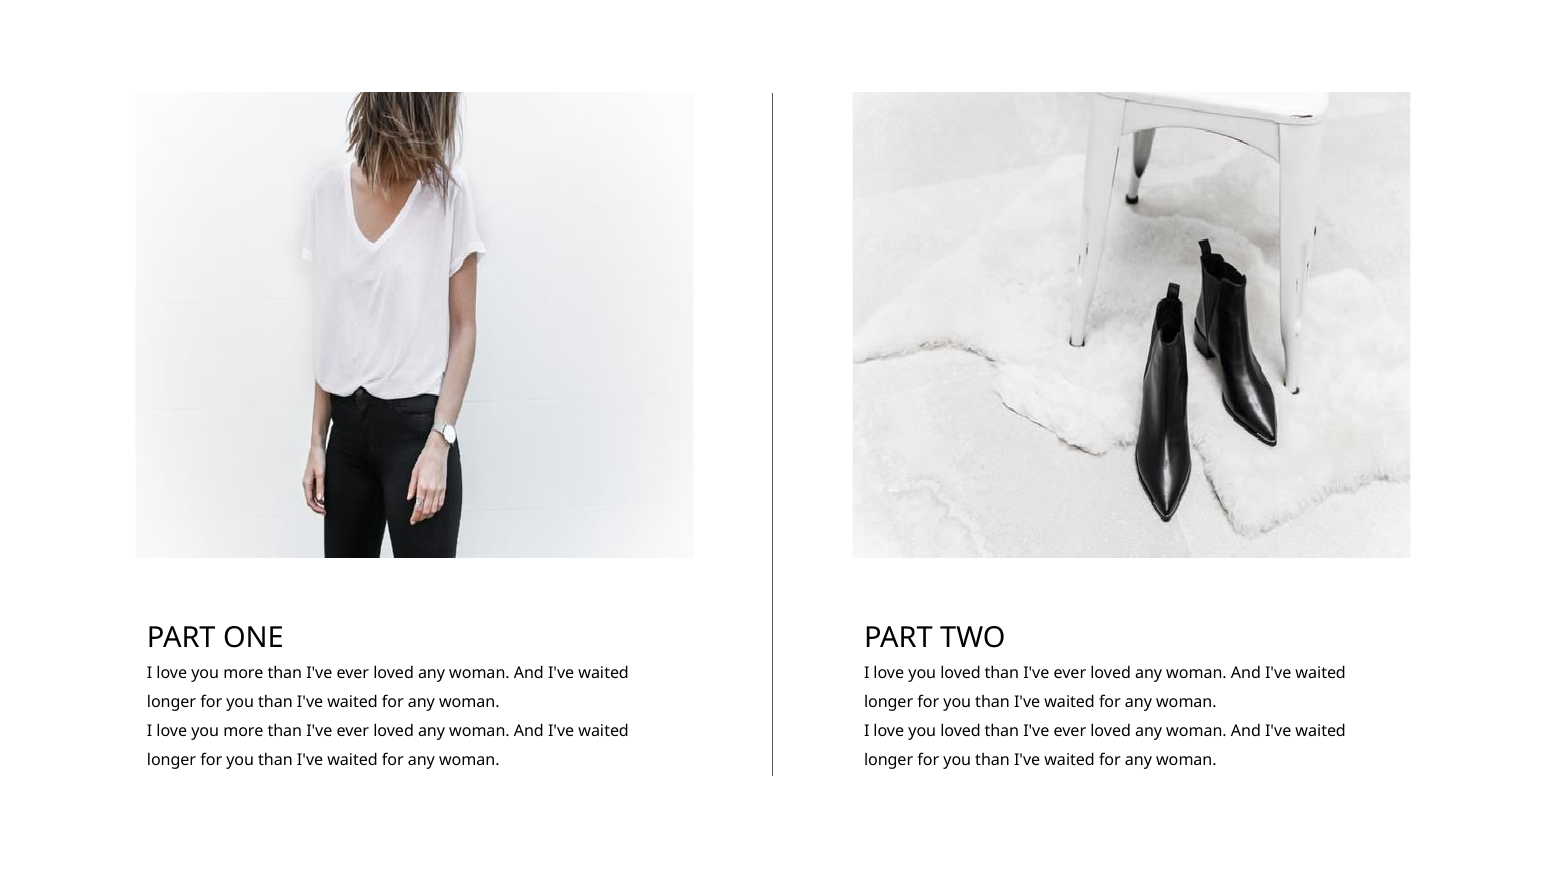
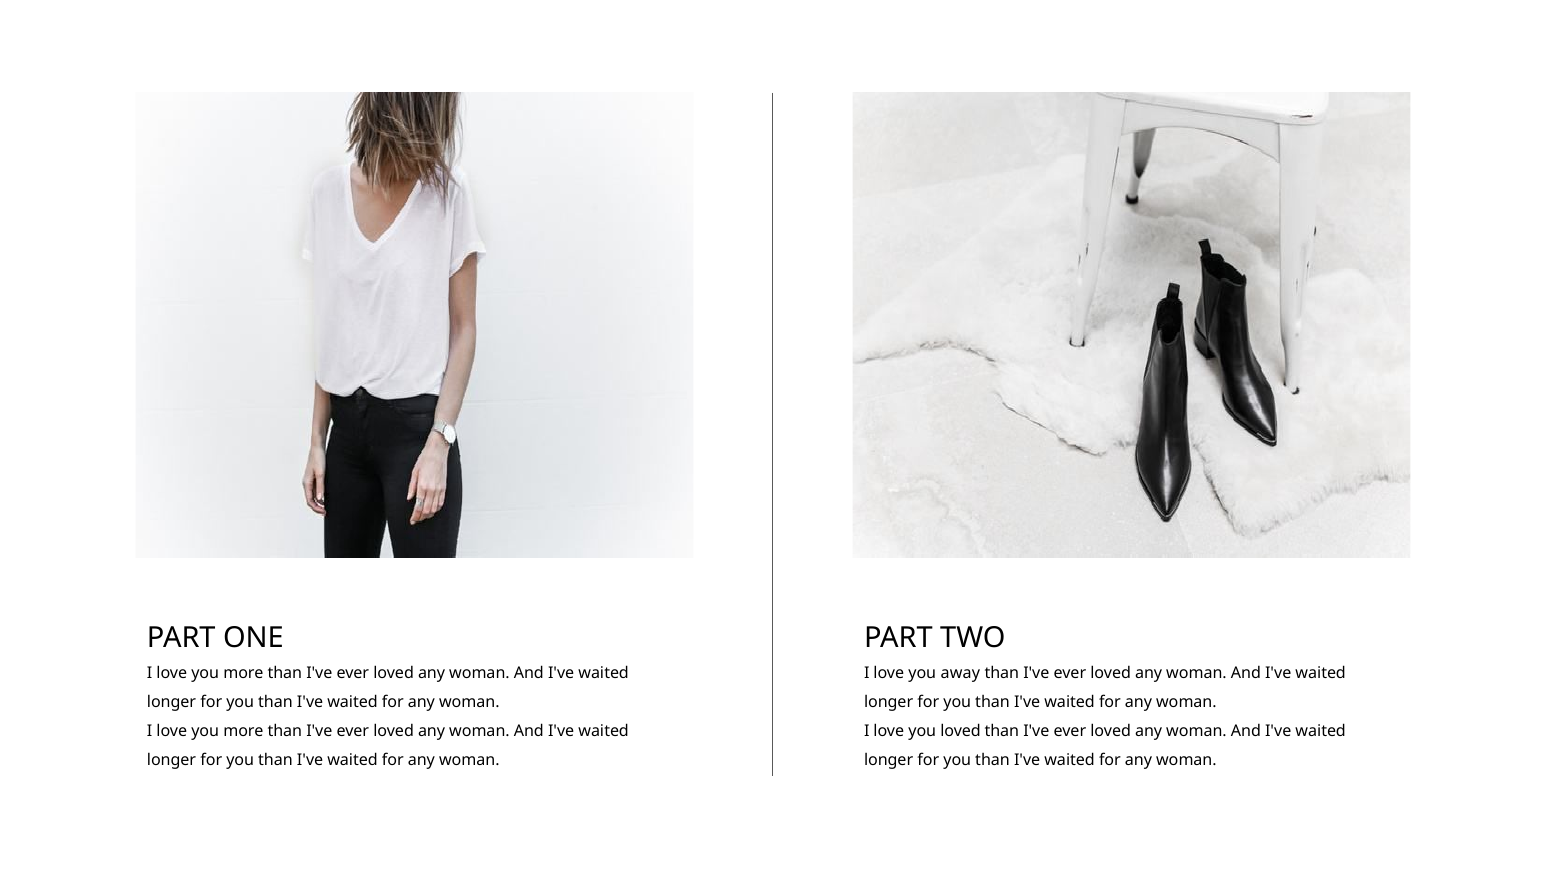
loved: loved -> away (960, 674)
